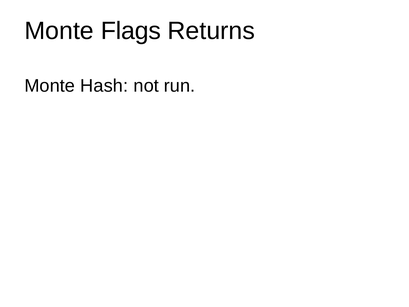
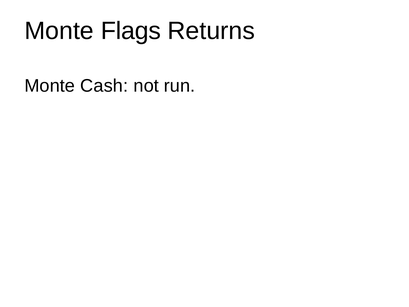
Hash: Hash -> Cash (104, 86)
